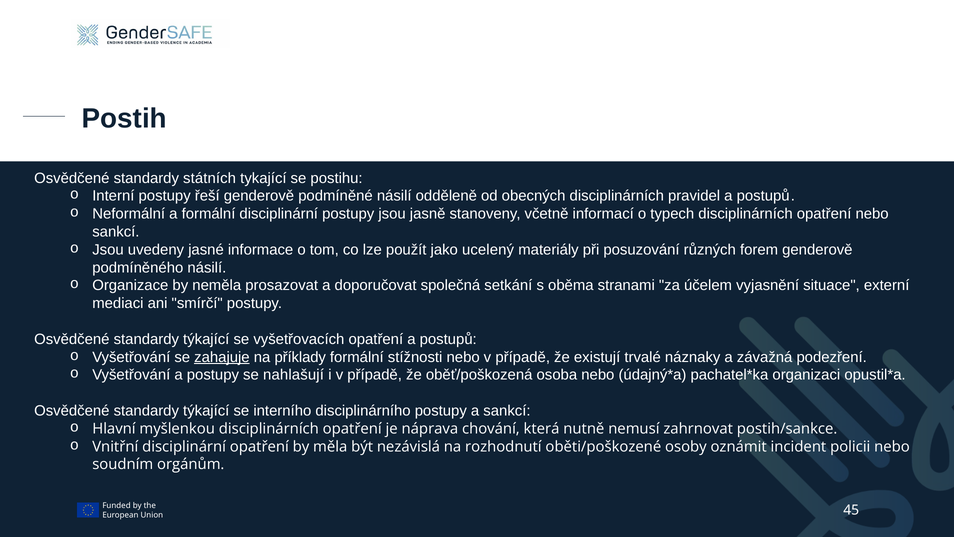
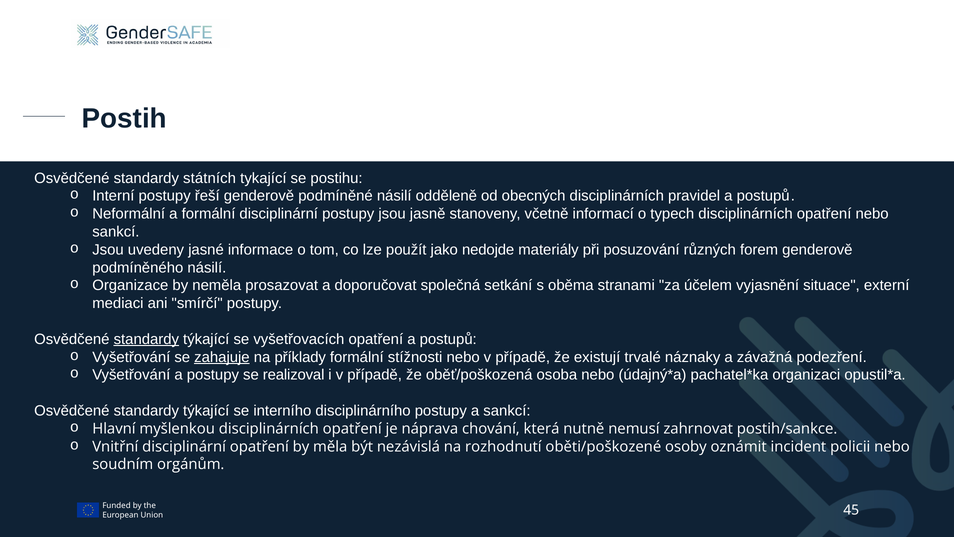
ucelený: ucelený -> nedojde (488, 250)
standardy underline: none -> present (146, 339)
nahlašují: nahlašují -> realizoval (294, 375)
